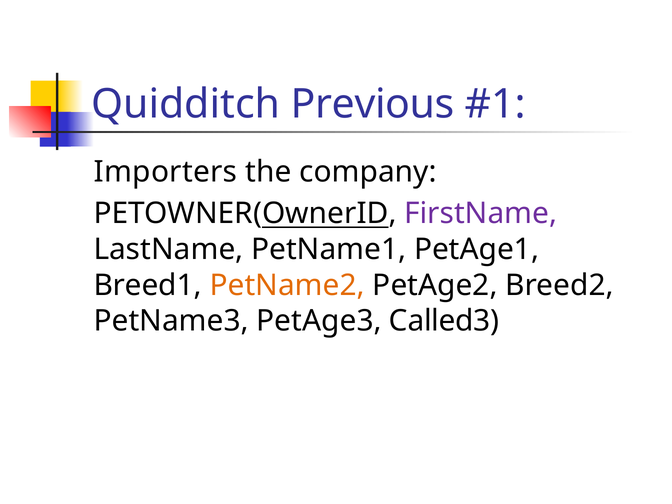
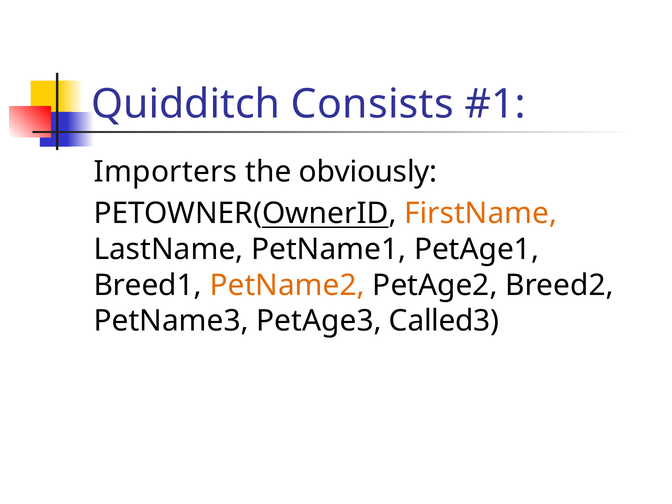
Previous: Previous -> Consists (372, 104)
company: company -> obviously (368, 172)
FirstName colour: purple -> orange (481, 213)
